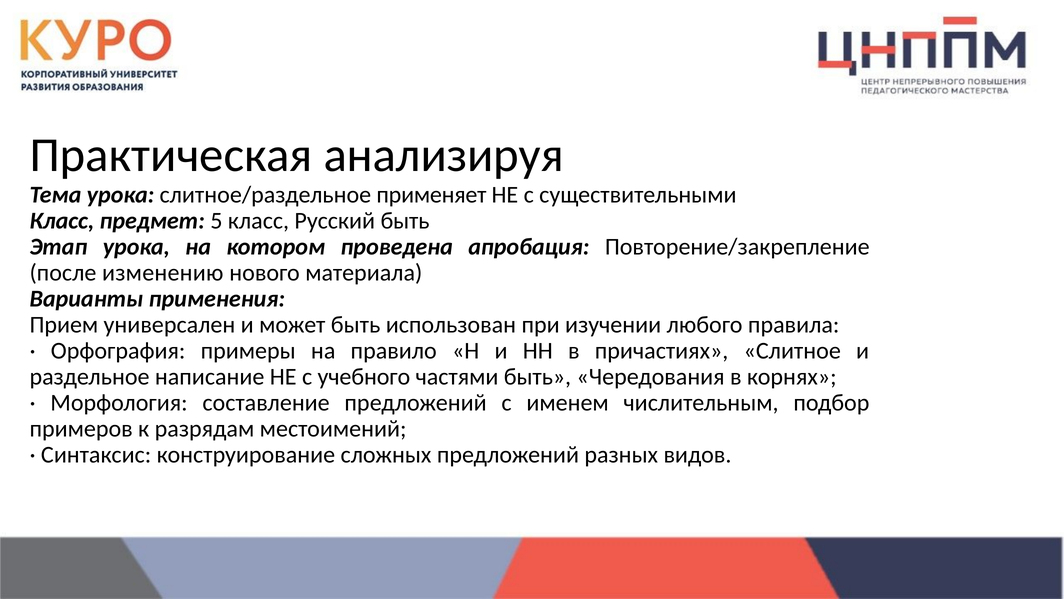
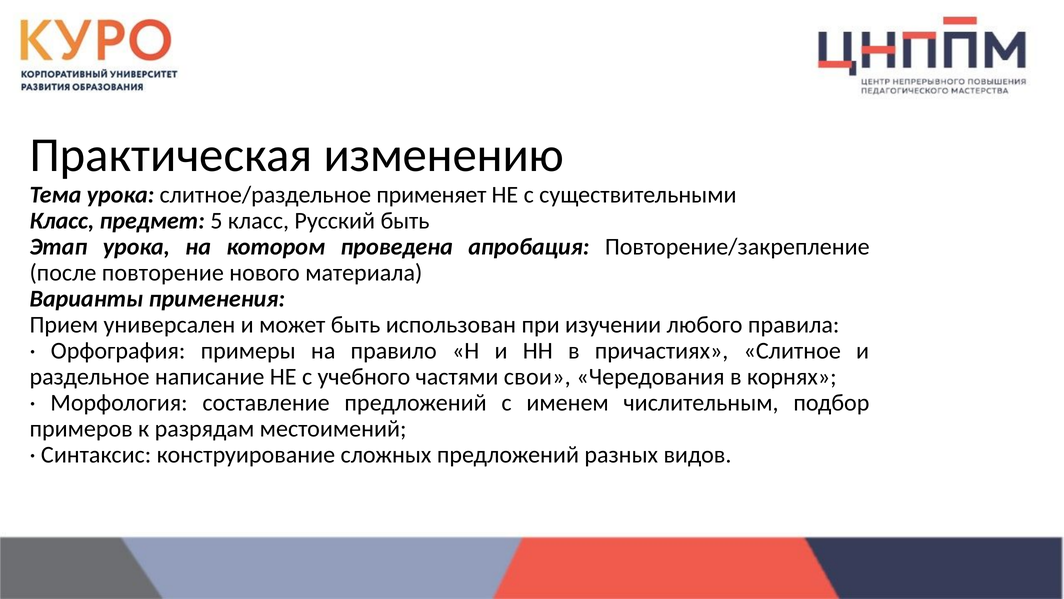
анализируя: анализируя -> изменению (444, 155)
изменению: изменению -> повторение (163, 272)
частями быть: быть -> свои (537, 376)
